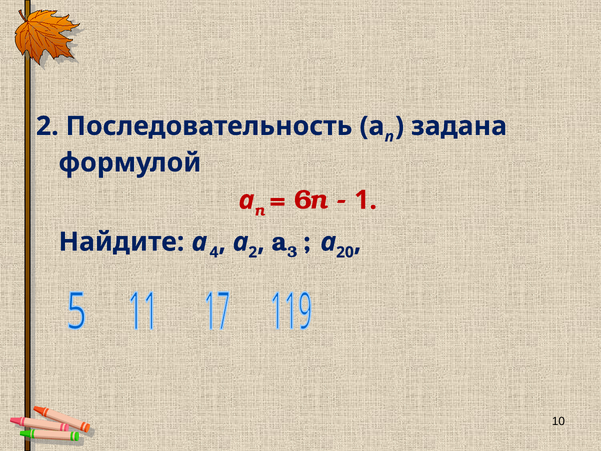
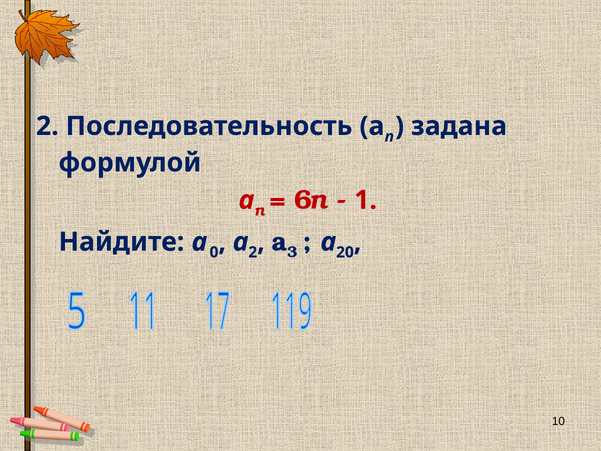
4: 4 -> 0 (214, 252)
